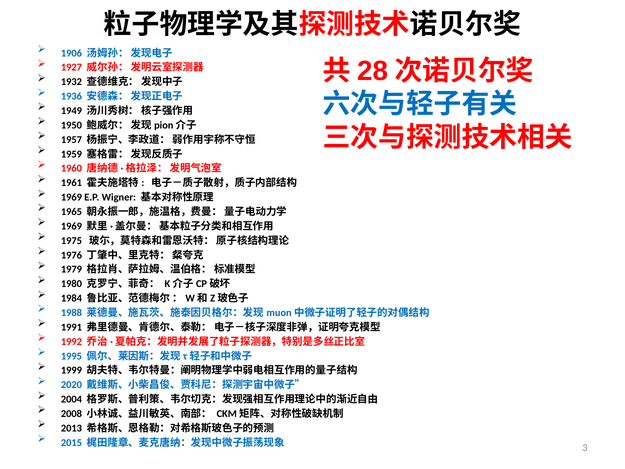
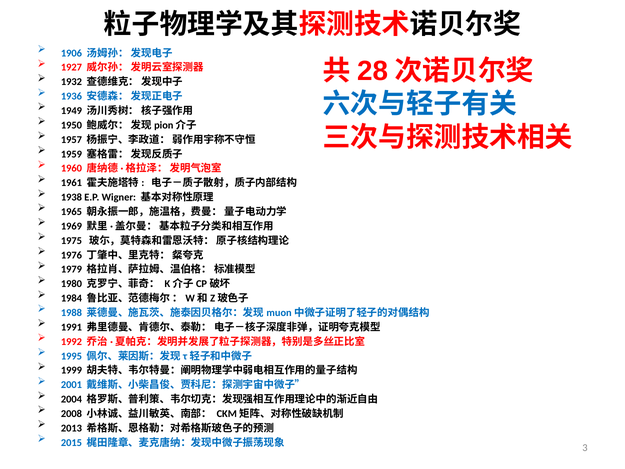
1969: 1969 -> 1938 (71, 197)
2020: 2020 -> 2001 (71, 385)
